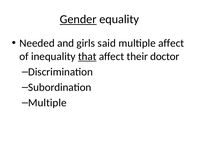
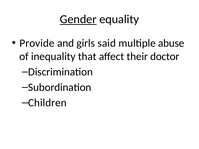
Needed: Needed -> Provide (37, 43)
multiple affect: affect -> abuse (171, 43)
that underline: present -> none (87, 56)
Multiple: Multiple -> Children (47, 103)
